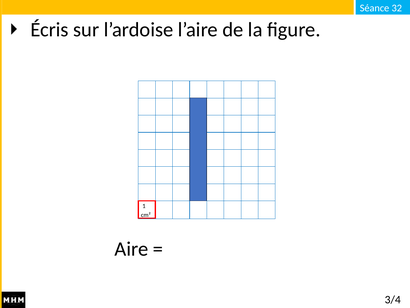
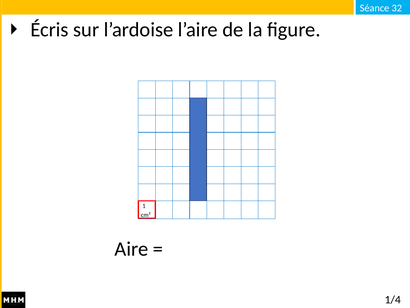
3/4: 3/4 -> 1/4 (393, 299)
